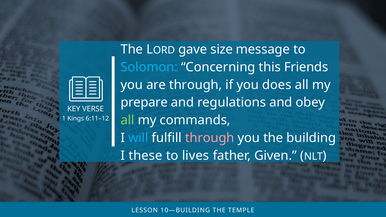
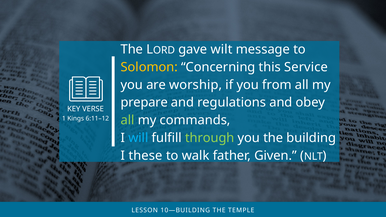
size: size -> wilt (222, 49)
Solomon colour: light blue -> yellow (149, 67)
Friends: Friends -> Service (306, 67)
are through: through -> worship (196, 85)
does: does -> from (277, 85)
through colour: pink -> light green (210, 138)
lives: lives -> walk (196, 156)
